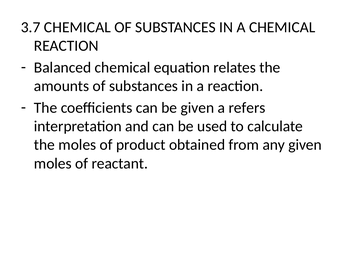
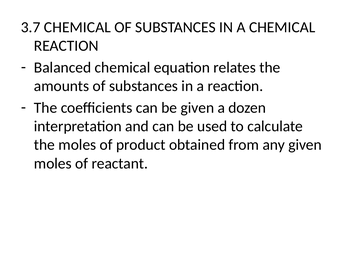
refers: refers -> dozen (247, 108)
